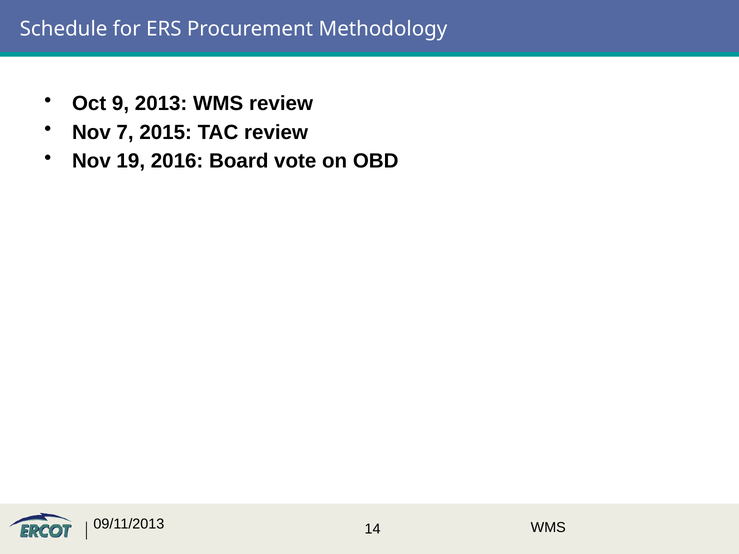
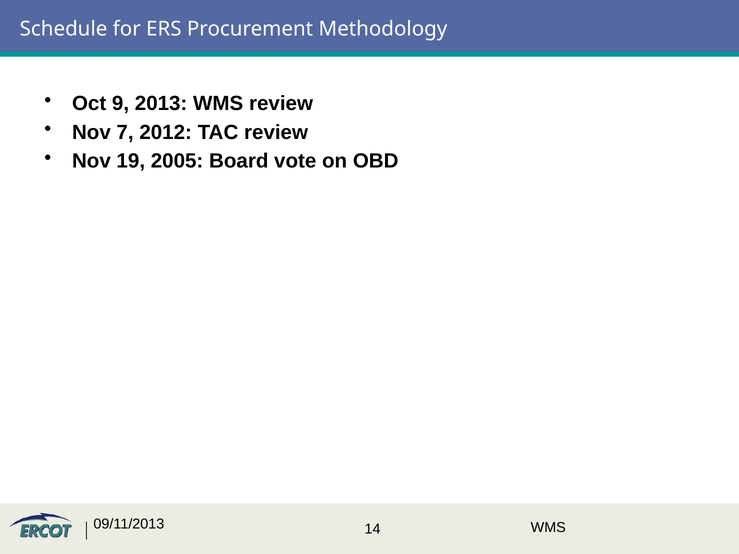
2015: 2015 -> 2012 (166, 132)
2016: 2016 -> 2005 (177, 161)
